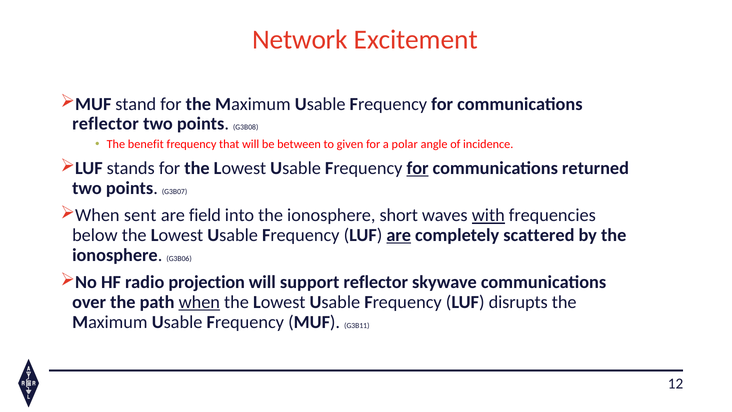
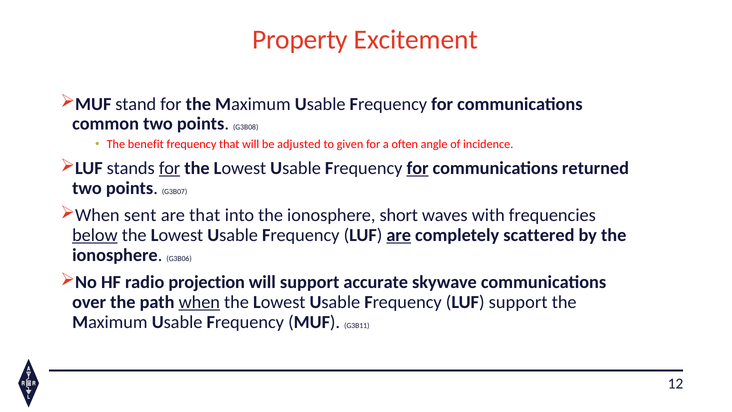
Network: Network -> Property (300, 39)
reflector: reflector -> common (106, 124)
between: between -> adjusted (299, 144)
polar: polar -> often (405, 144)
for underline: none -> present (170, 168)
are field: field -> that (205, 215)
with underline: present -> none (488, 215)
below underline: none -> present (95, 235)
support reflector: reflector -> accurate (376, 282)
LUF disrupts: disrupts -> support (518, 302)
